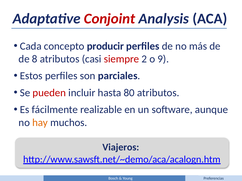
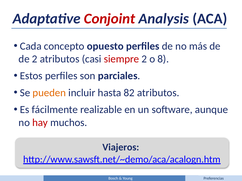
producir: producir -> opuesto (105, 46)
de 8: 8 -> 2 (35, 59)
9: 9 -> 8 (163, 59)
pueden colour: red -> orange (49, 93)
80: 80 -> 82 (129, 93)
hay colour: orange -> red (40, 123)
